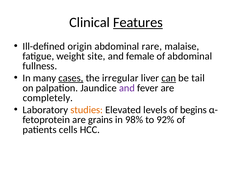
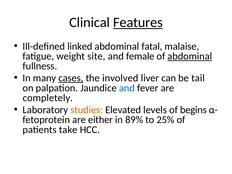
origin: origin -> linked (80, 46)
rare: rare -> fatal (152, 46)
abdominal underline: none -> present (190, 56)
irregular: irregular -> involved (120, 78)
can underline: present -> none (169, 78)
and colour: purple -> blue (127, 88)
grains: grains -> either (100, 120)
98%: 98% -> 89% (134, 120)
92%: 92% -> 25% (165, 120)
cells: cells -> take (68, 130)
